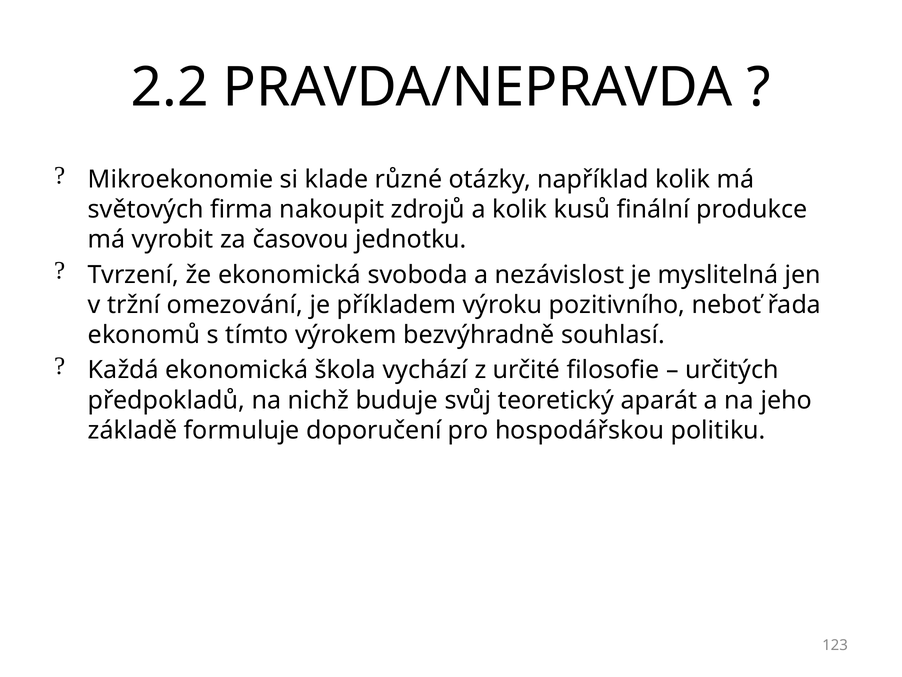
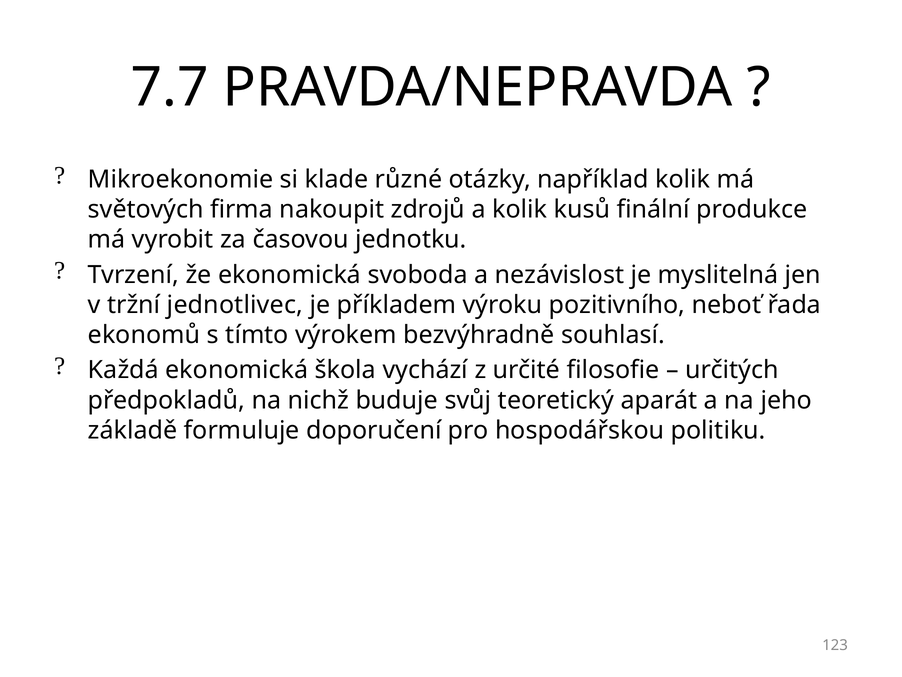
2.2: 2.2 -> 7.7 (170, 87)
omezování: omezování -> jednotlivec (235, 305)
